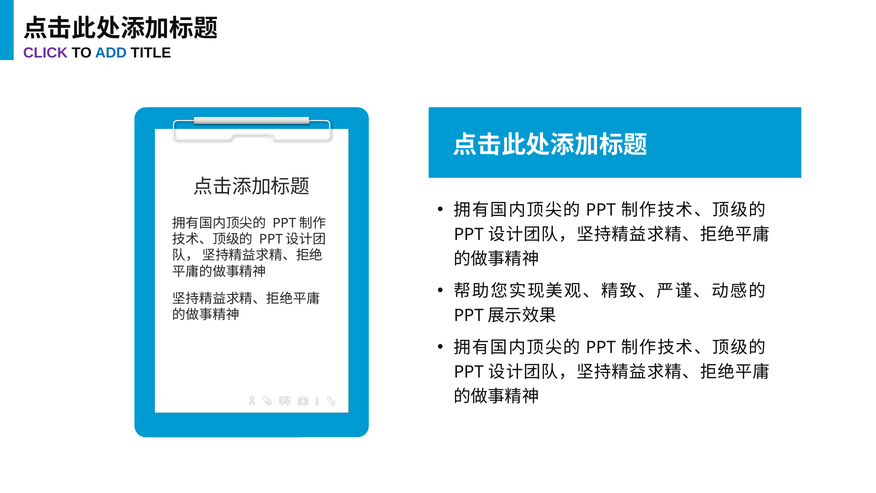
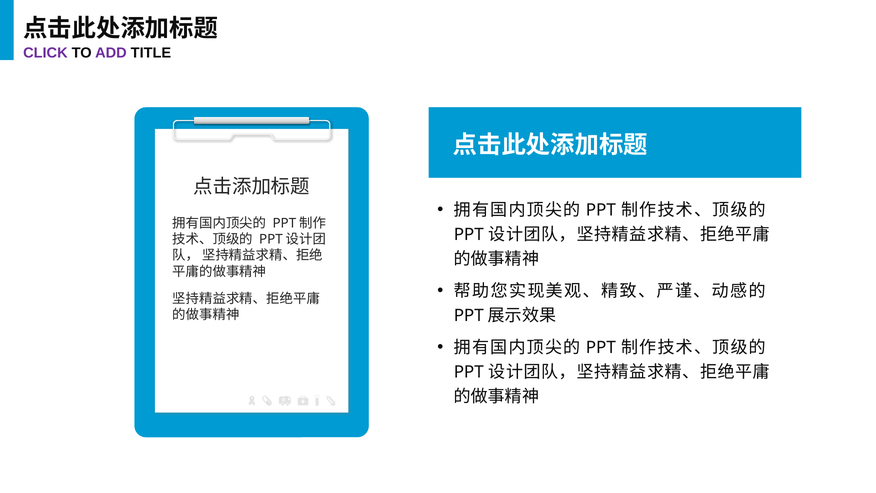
ADD colour: blue -> purple (111, 53)
